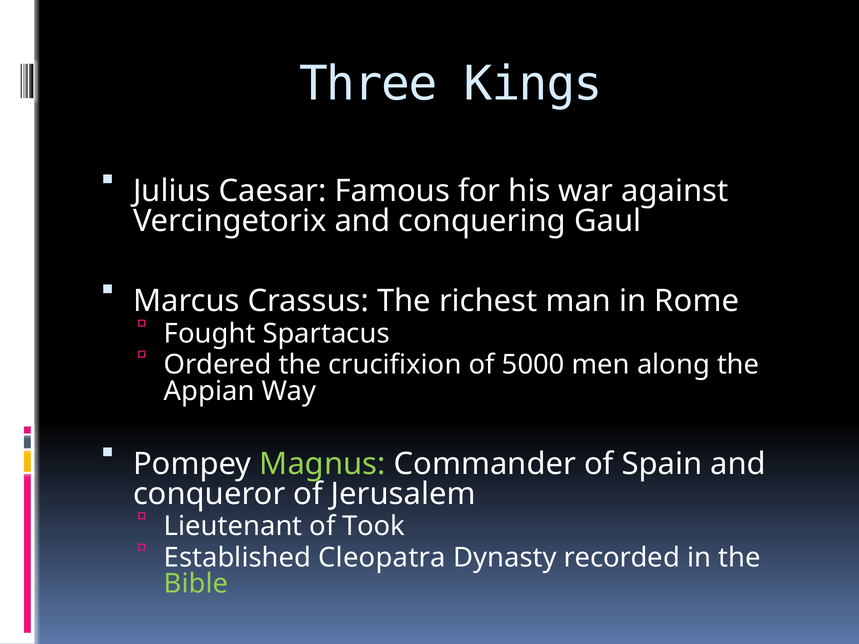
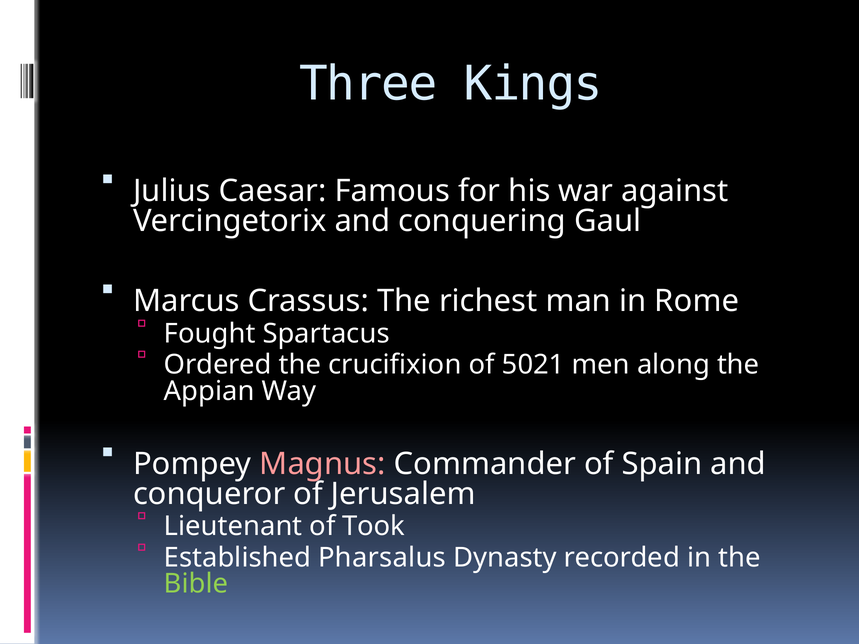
5000: 5000 -> 5021 (533, 365)
Magnus colour: light green -> pink (323, 464)
Cleopatra: Cleopatra -> Pharsalus (382, 558)
